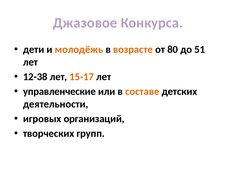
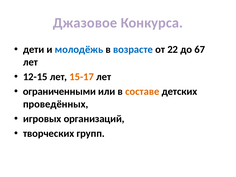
молодёжь colour: orange -> blue (79, 50)
возрасте colour: orange -> blue (133, 50)
80: 80 -> 22 (173, 50)
51: 51 -> 67 (200, 50)
12-38: 12-38 -> 12-15 (35, 77)
управленческие: управленческие -> ограниченными (59, 91)
деятельности: деятельности -> проведённых (56, 104)
